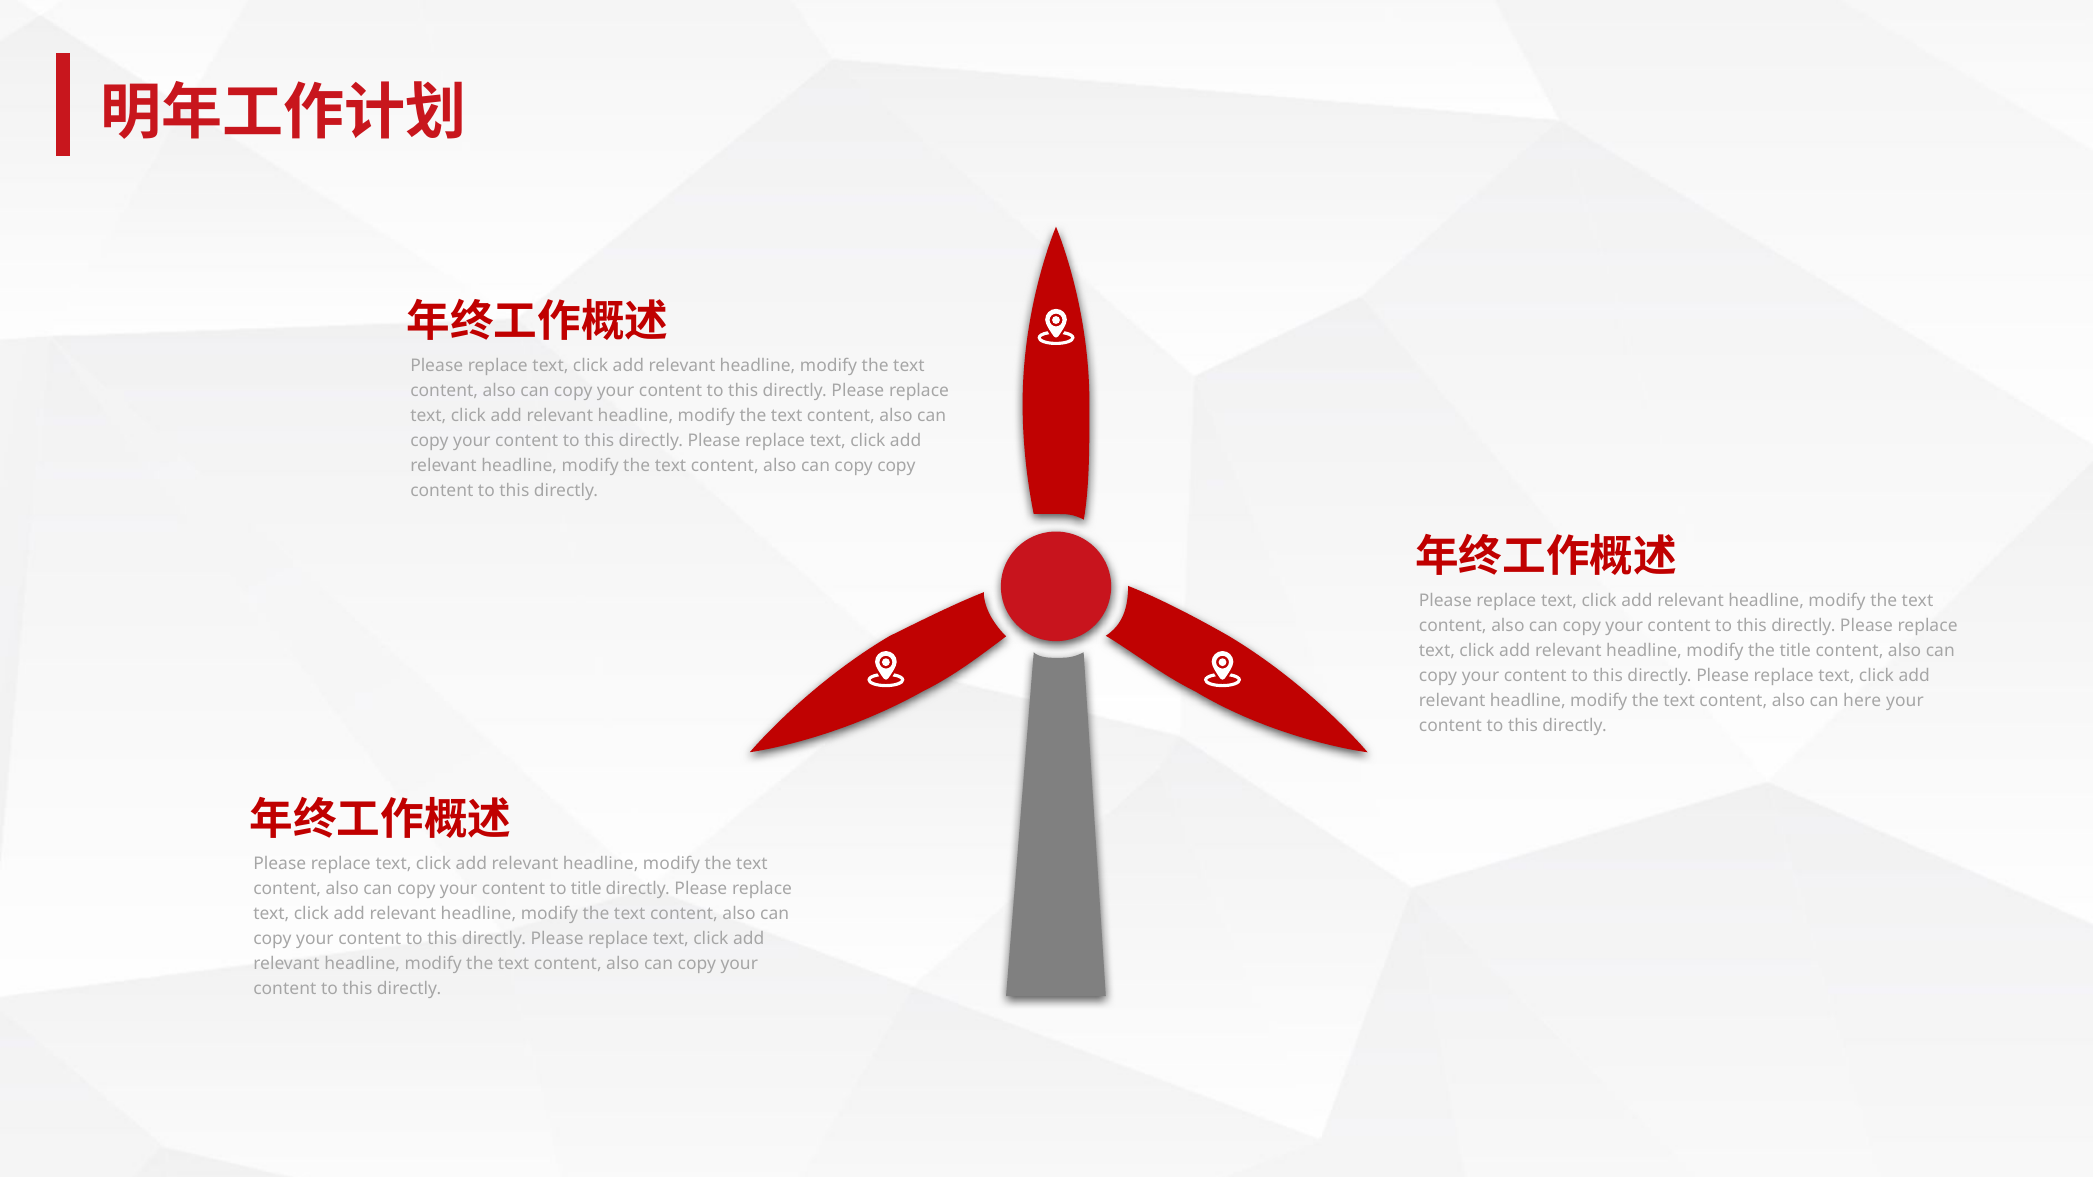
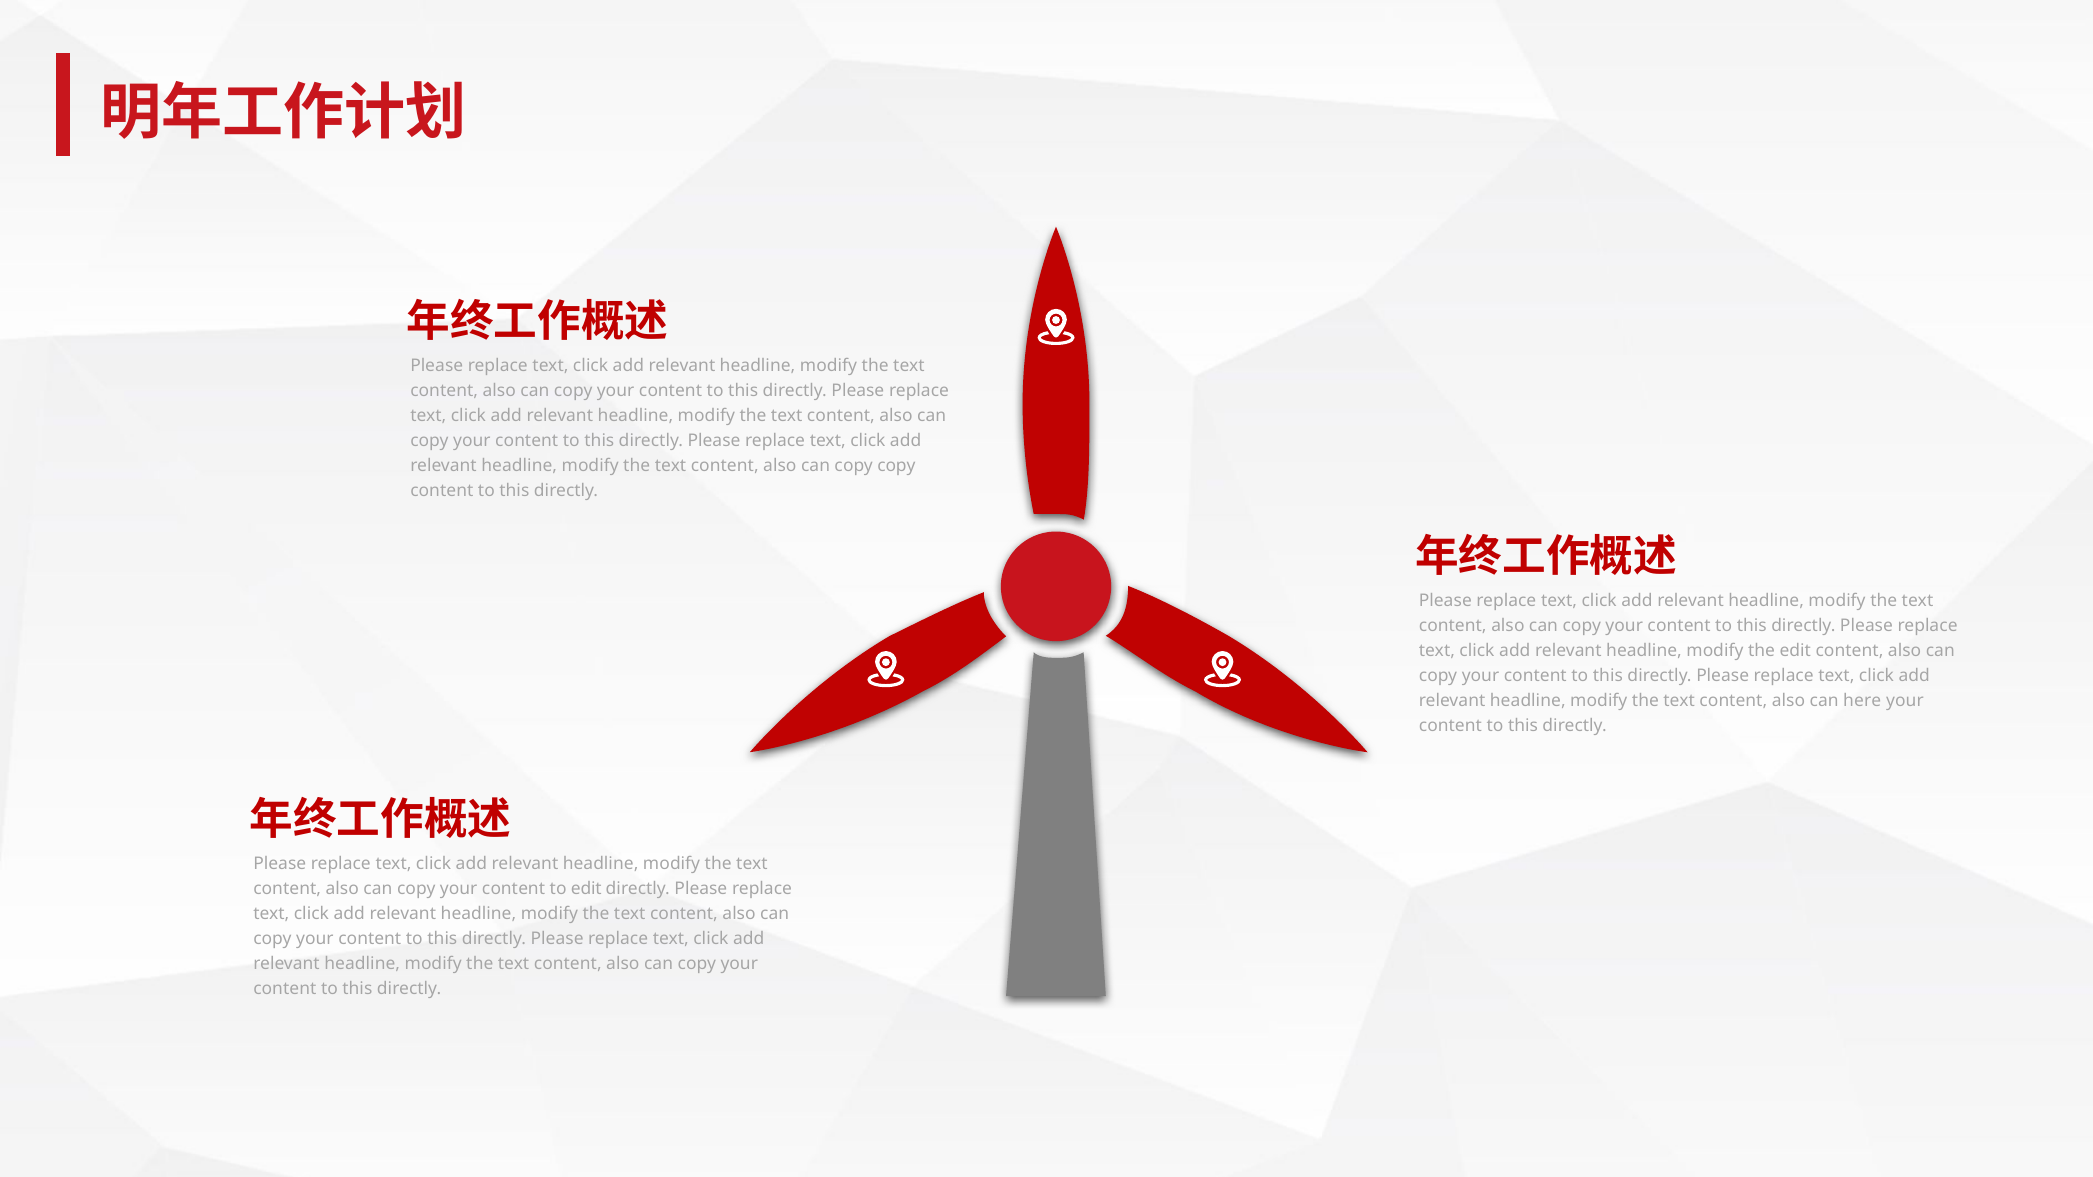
the title: title -> edit (1795, 651)
to title: title -> edit (586, 889)
